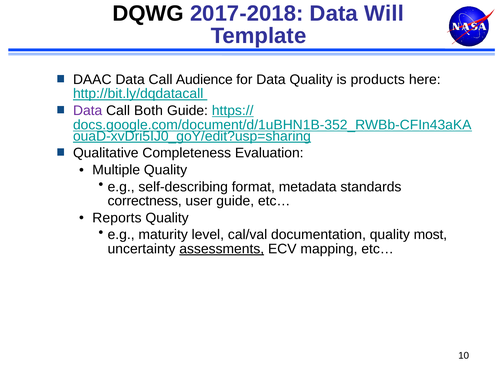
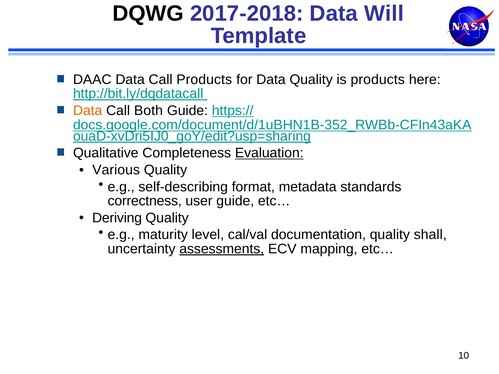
Call Audience: Audience -> Products (204, 80)
Data colour: purple -> orange (88, 111)
Evaluation underline: none -> present (269, 153)
Multiple: Multiple -> Various (116, 170)
Reports: Reports -> Deriving (117, 218)
most: most -> shall (430, 235)
